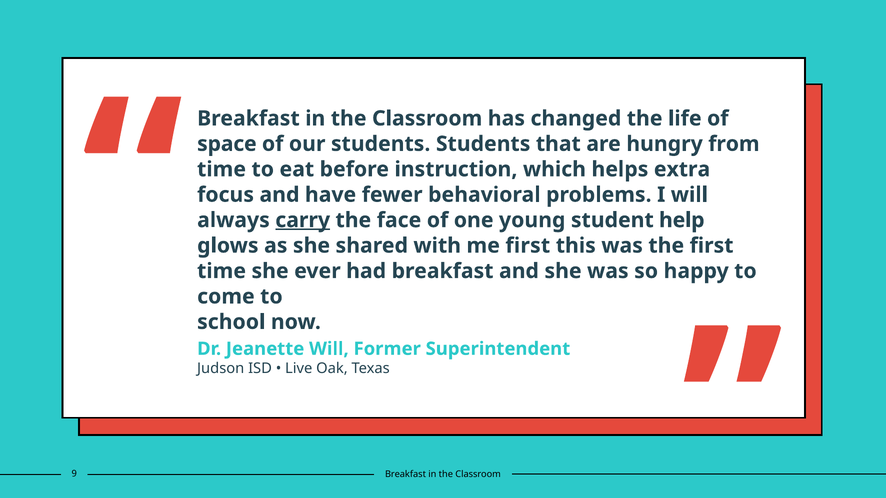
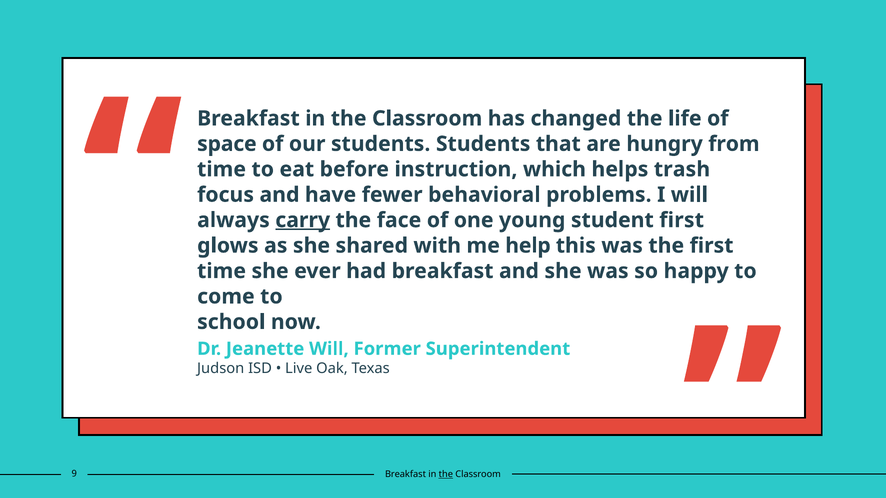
extra: extra -> trash (682, 169)
student help: help -> first (682, 220)
me first: first -> help (528, 246)
the underline: none -> present (446, 475)
